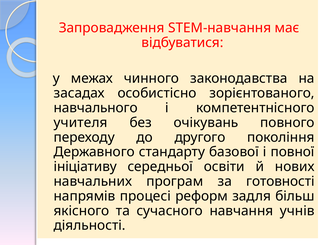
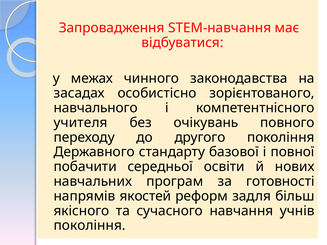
ініціативу: ініціативу -> побачити (85, 167)
процесі: процесі -> якостей (145, 196)
діяльності: діяльності -> покоління (90, 226)
